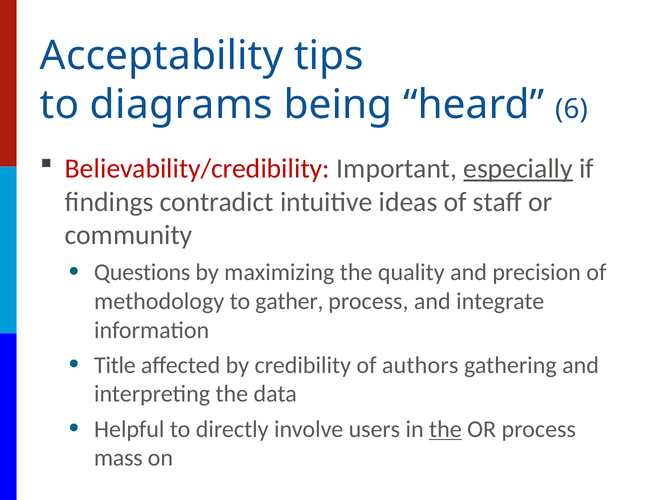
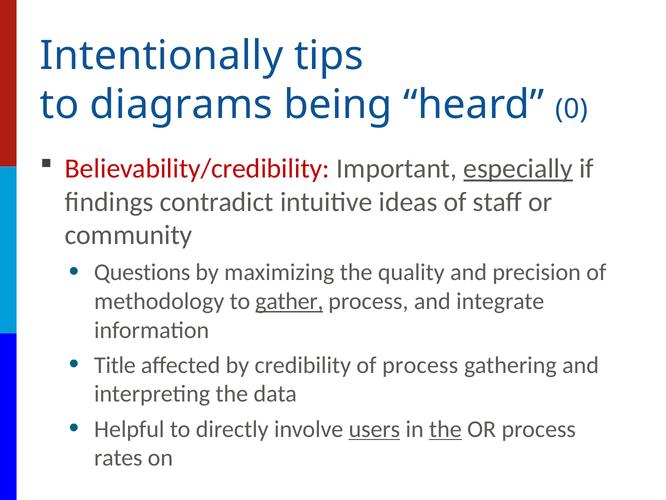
Acceptability: Acceptability -> Intentionally (162, 56)
6: 6 -> 0 (572, 109)
gather underline: none -> present (289, 301)
of authors: authors -> process (420, 365)
users underline: none -> present (374, 429)
mass: mass -> rates (118, 458)
